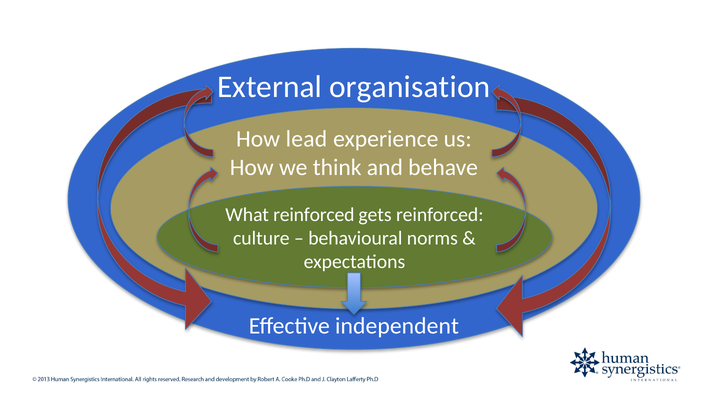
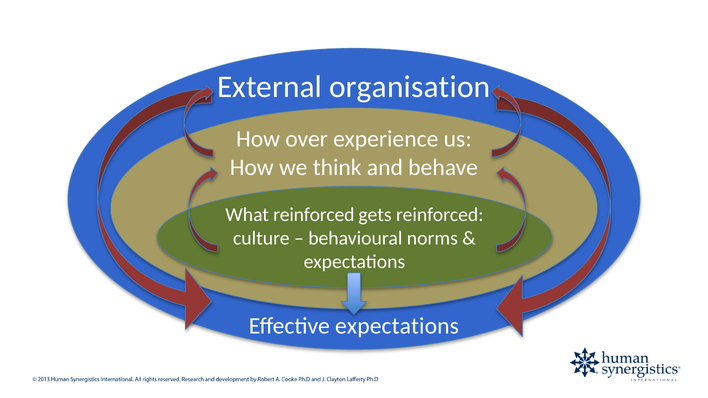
lead: lead -> over (307, 139)
Effective independent: independent -> expectations (397, 326)
